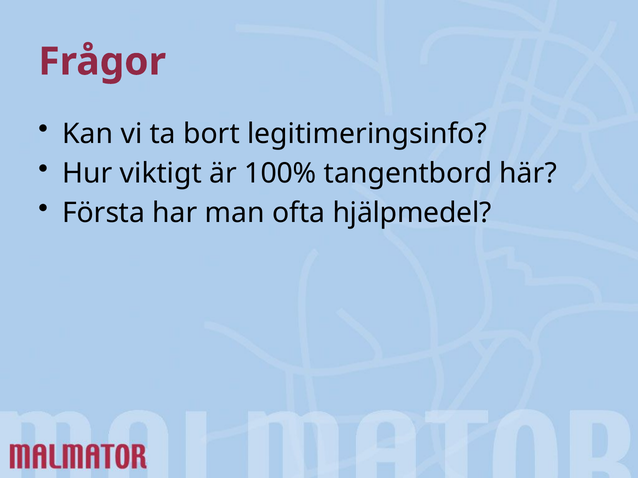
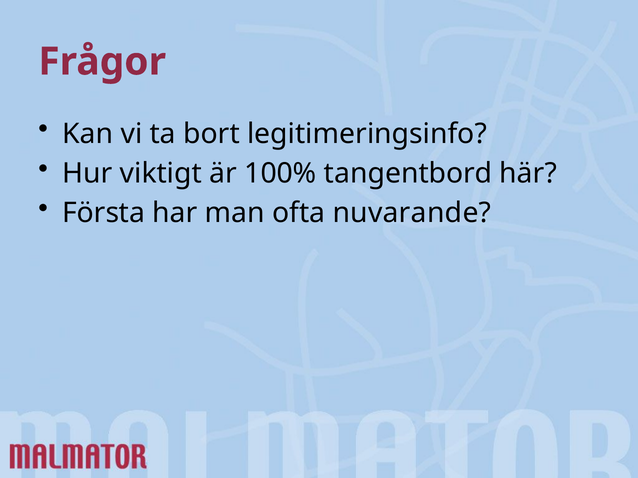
hjälpmedel: hjälpmedel -> nuvarande (412, 213)
